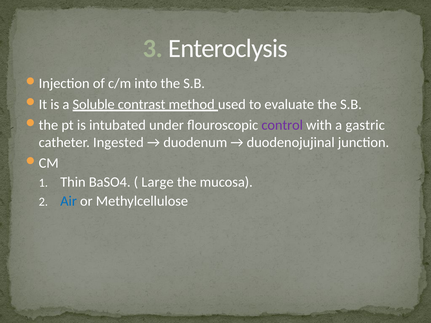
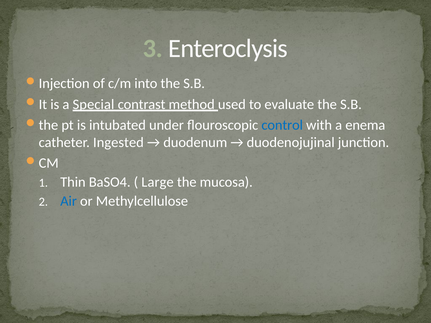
Soluble: Soluble -> Special (93, 104)
control colour: purple -> blue (282, 125)
gastric: gastric -> enema (365, 125)
